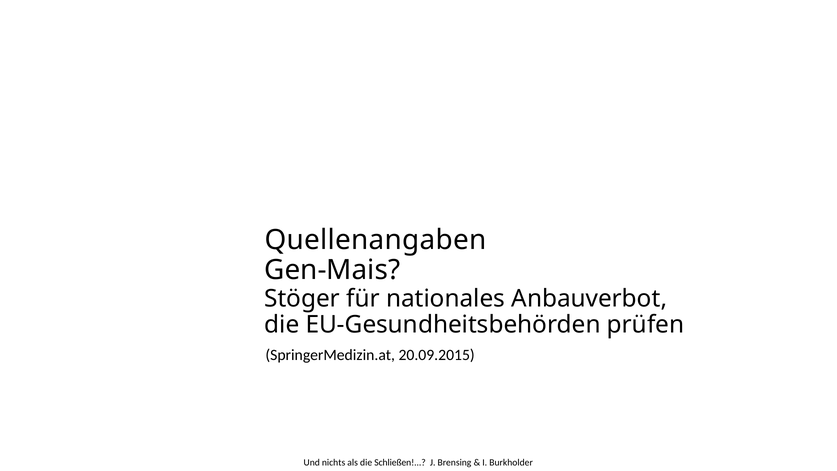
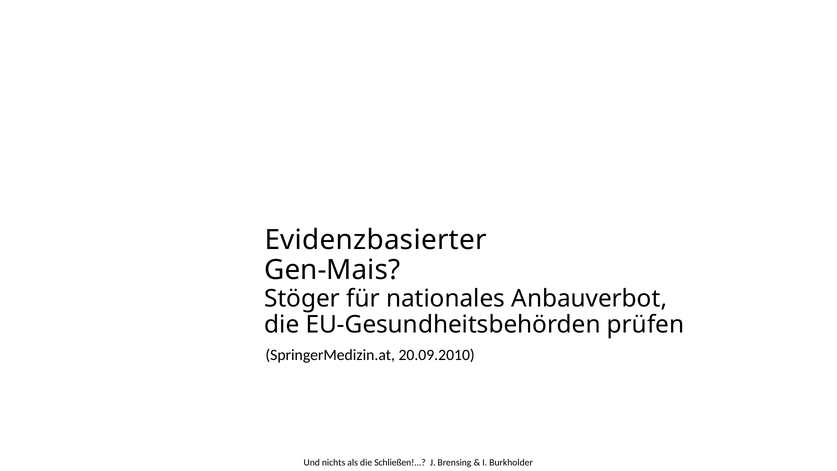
Quellenangaben: Quellenangaben -> Evidenzbasierter (376, 240)
20.09.2015: 20.09.2015 -> 20.09.2010 (437, 355)
